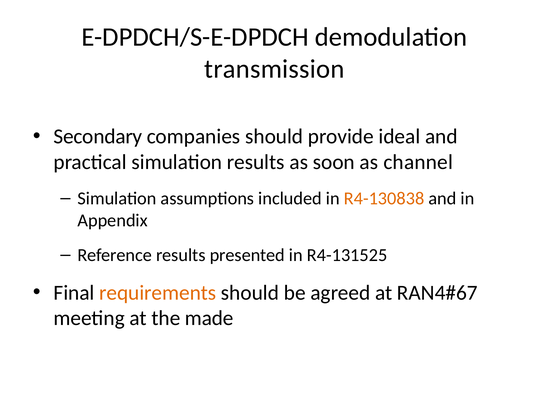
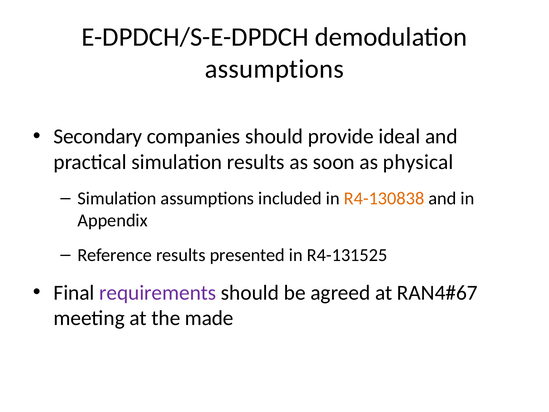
transmission: transmission -> assumptions (274, 69)
channel: channel -> physical (418, 162)
requirements colour: orange -> purple (158, 292)
